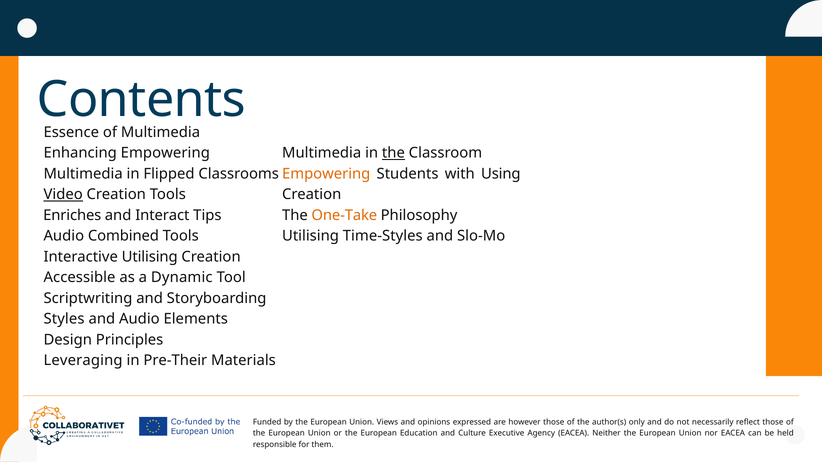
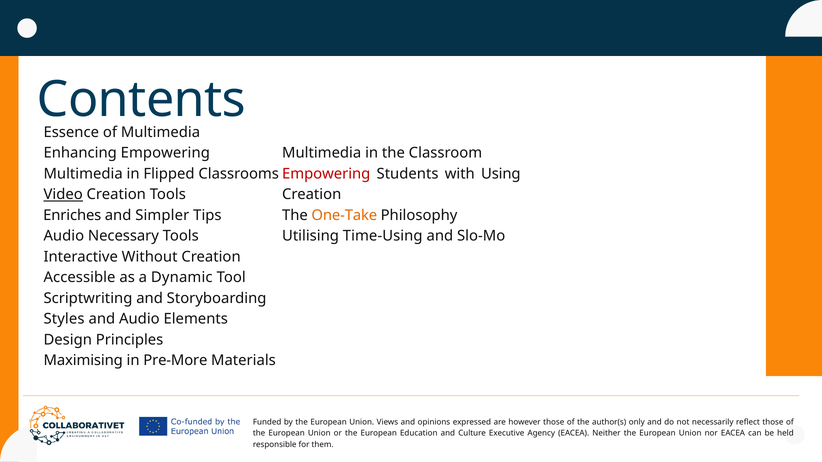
the underline: present -> none (393, 153)
Empowering colour: orange -> red (326, 174)
Interact: Interact -> Simpler (162, 215)
Combined: Combined -> Necessary (123, 236)
Time-Styles: Time-Styles -> Time-Using (383, 236)
Interactive Utilising: Utilising -> Without (150, 257)
Leveraging: Leveraging -> Maximising (83, 361)
Pre-Their: Pre-Their -> Pre-More (175, 361)
